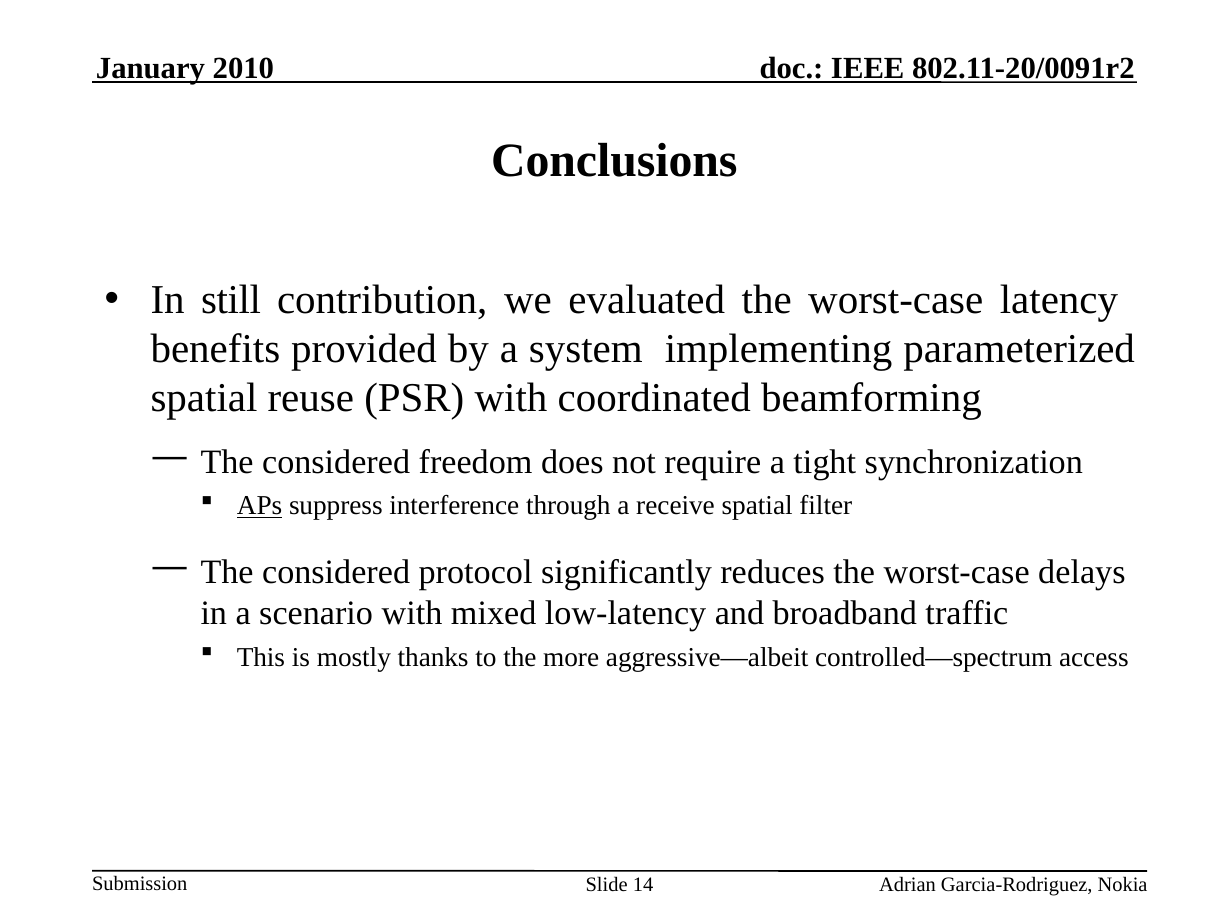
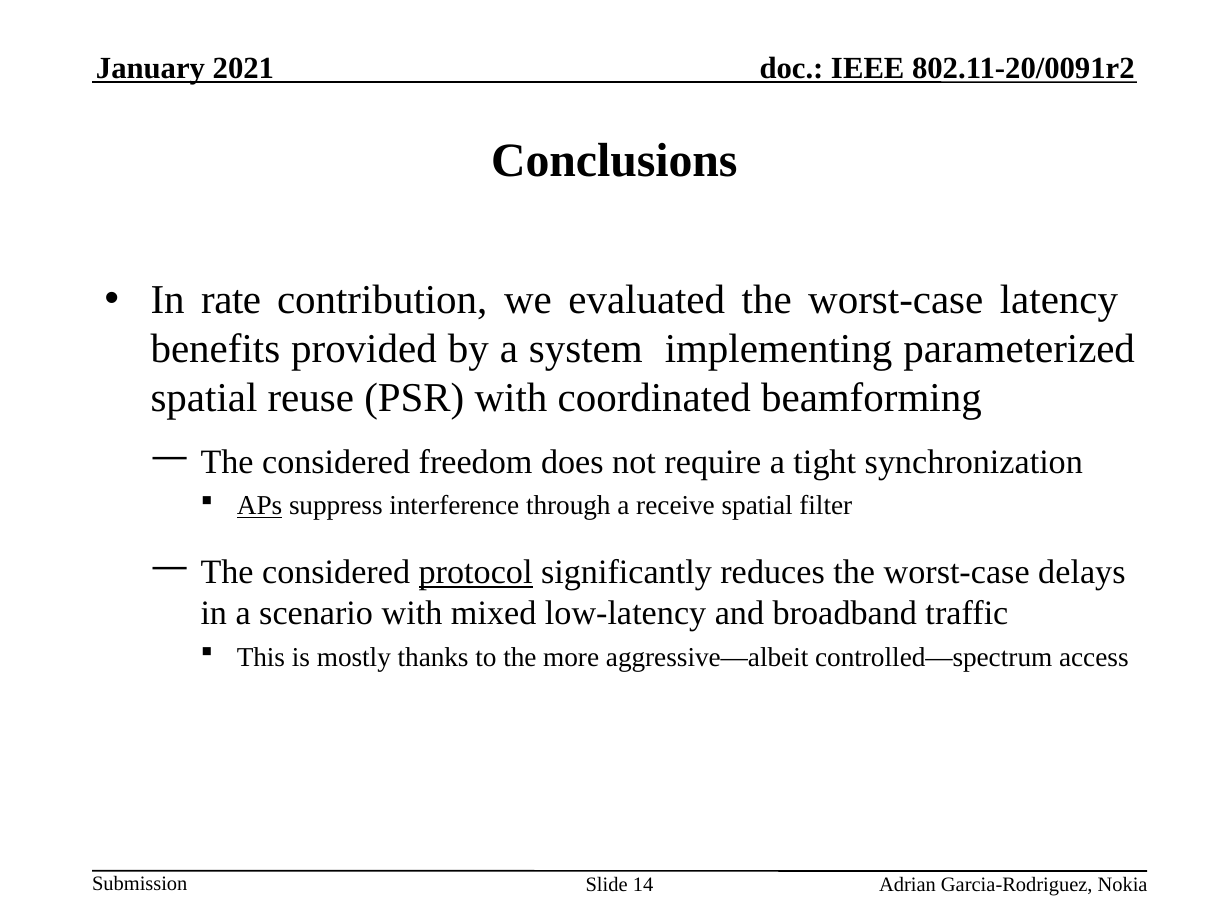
2010: 2010 -> 2021 (243, 68)
still: still -> rate (231, 300)
protocol underline: none -> present (476, 572)
